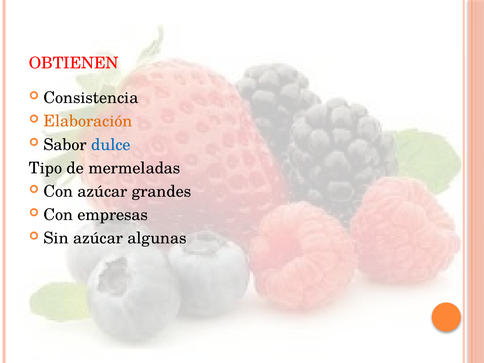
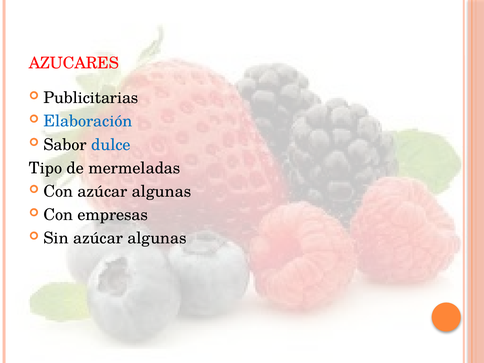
OBTIENEN: OBTIENEN -> AZUCARES (74, 63)
Consistencia: Consistencia -> Publicitarias (91, 98)
Elaboración colour: orange -> blue (88, 121)
Con azúcar grandes: grandes -> algunas (162, 191)
